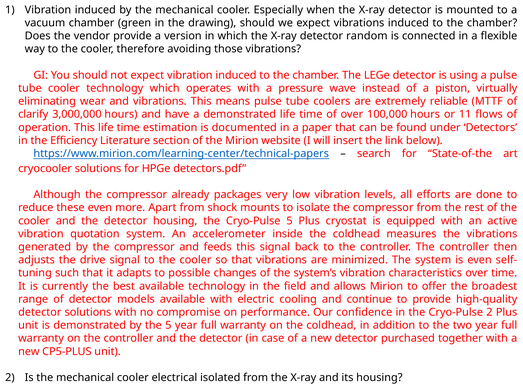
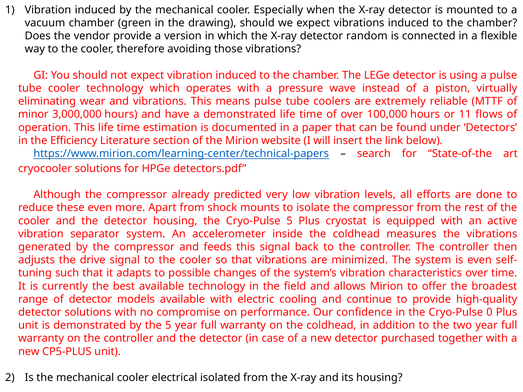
clarify: clarify -> minor (33, 114)
packages: packages -> predicted (238, 195)
quotation: quotation -> separator (95, 234)
Cryo-Pulse 2: 2 -> 0 (489, 312)
